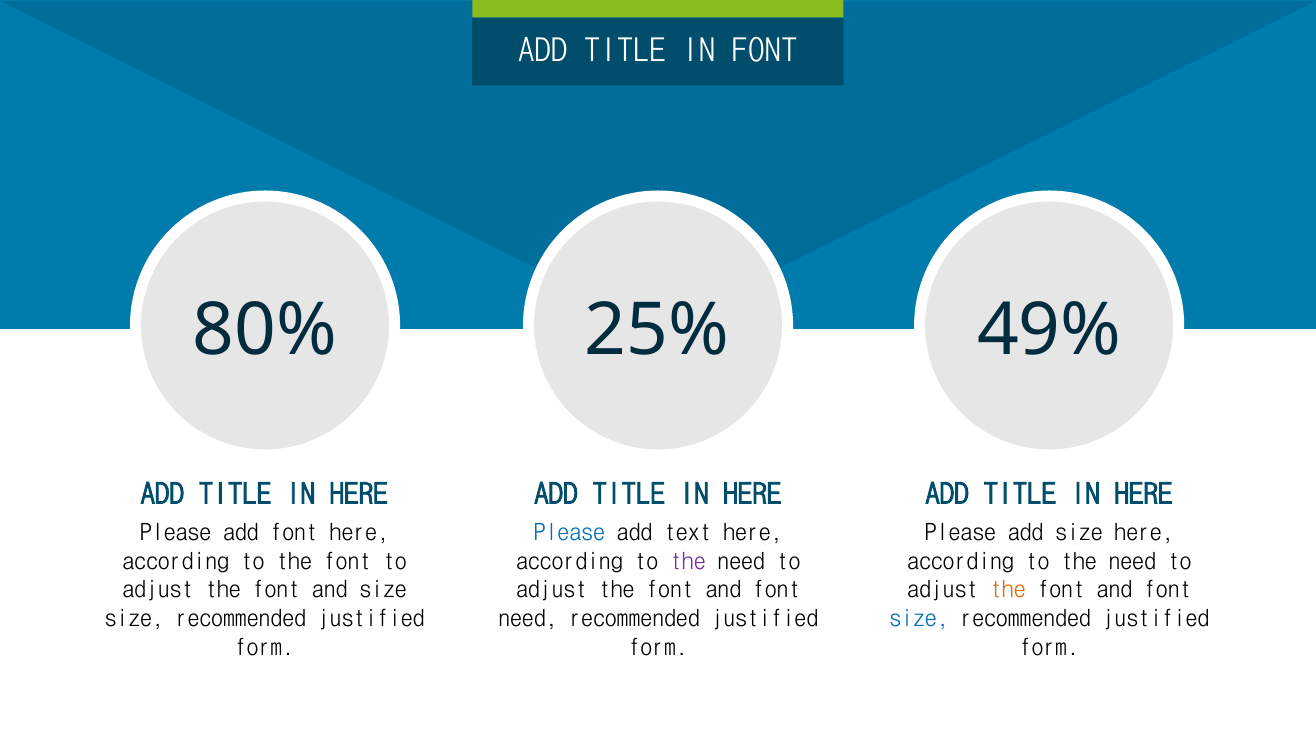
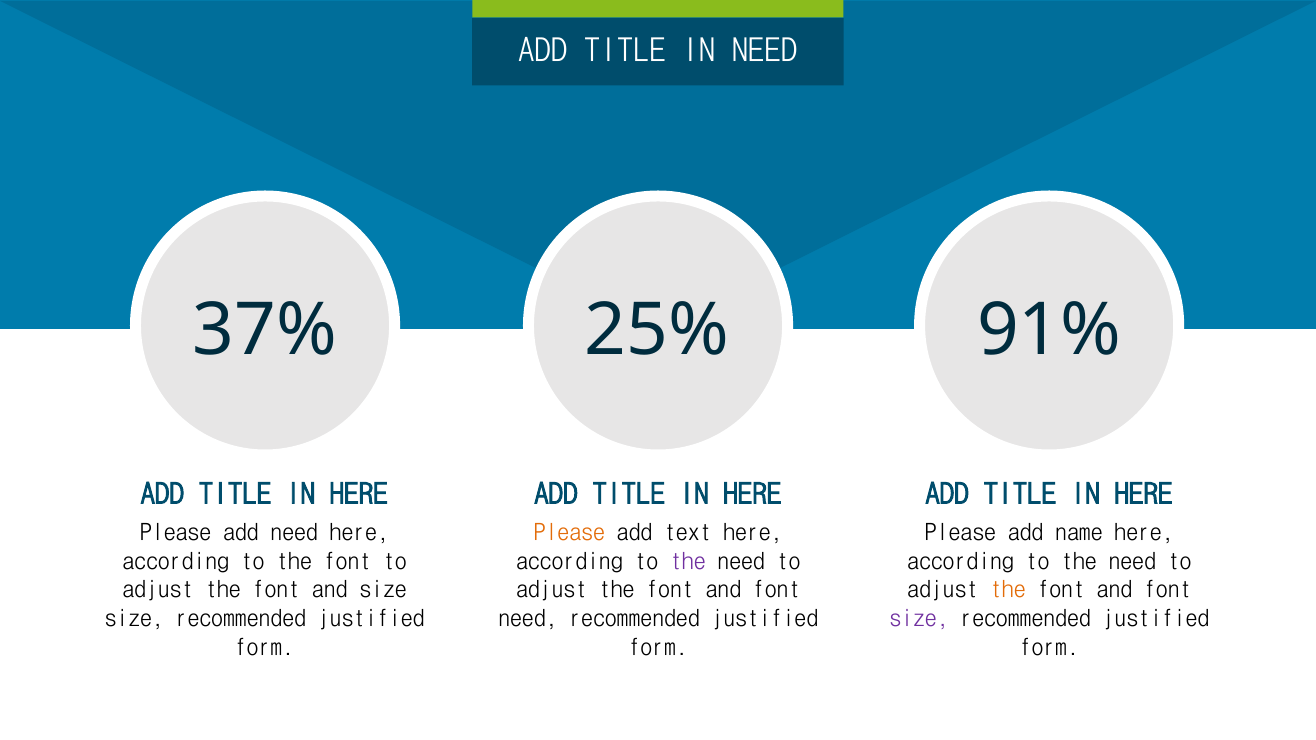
IN FONT: FONT -> NEED (765, 51)
80%: 80% -> 37% (265, 330)
49%: 49% -> 91% (1049, 330)
add font: font -> need (294, 533)
Please colour: blue -> orange (569, 533)
add size: size -> name (1079, 533)
size colour: blue -> purple (919, 619)
